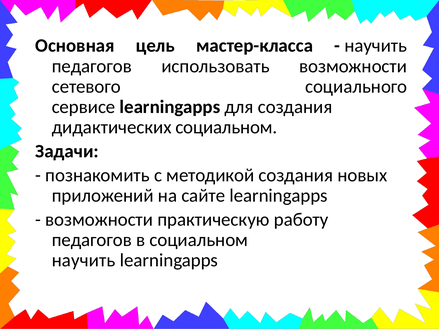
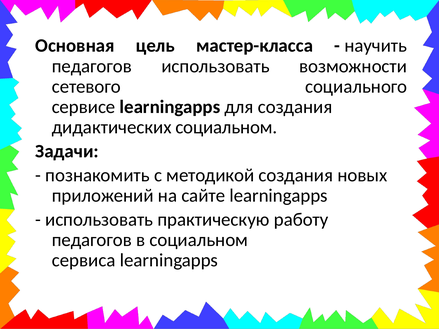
возможности: возможности -> использовать (99, 220)
научить: научить -> сервиса (84, 261)
